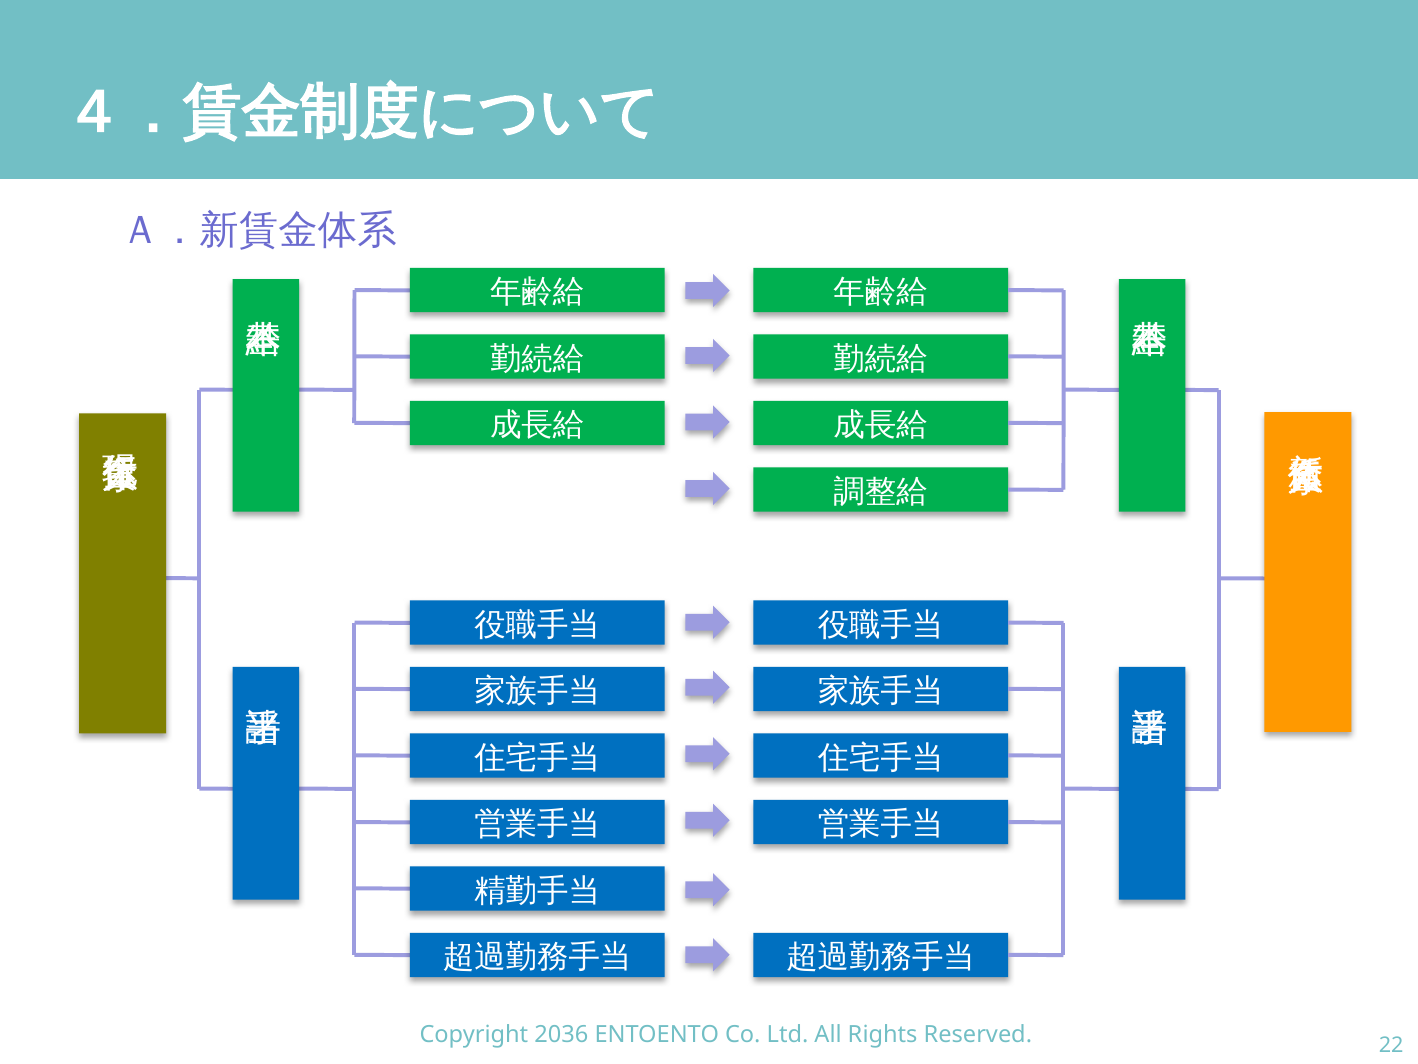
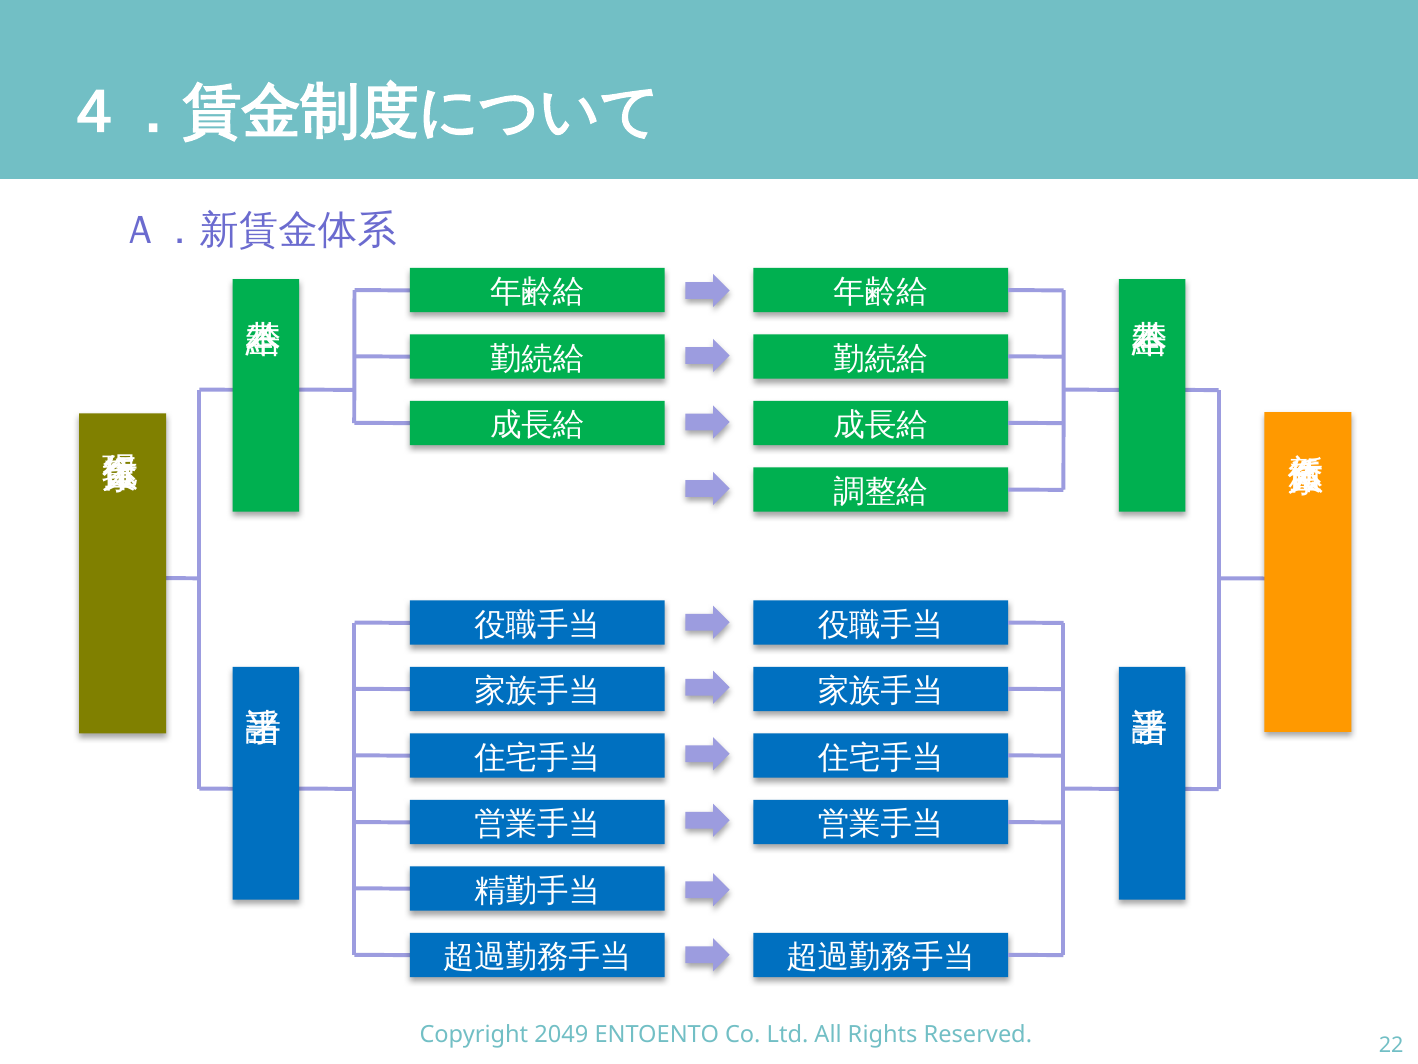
2036: 2036 -> 2049 (561, 1035)
